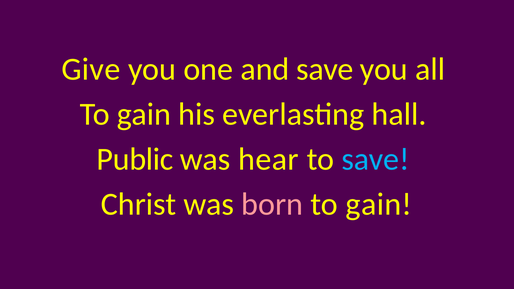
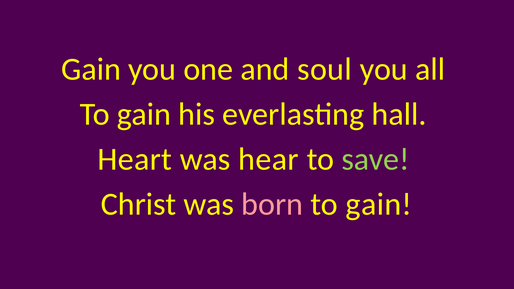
Give: Give -> Gain (91, 69)
and save: save -> soul (325, 69)
Public: Public -> Heart (135, 159)
save colour: light blue -> light green (375, 159)
